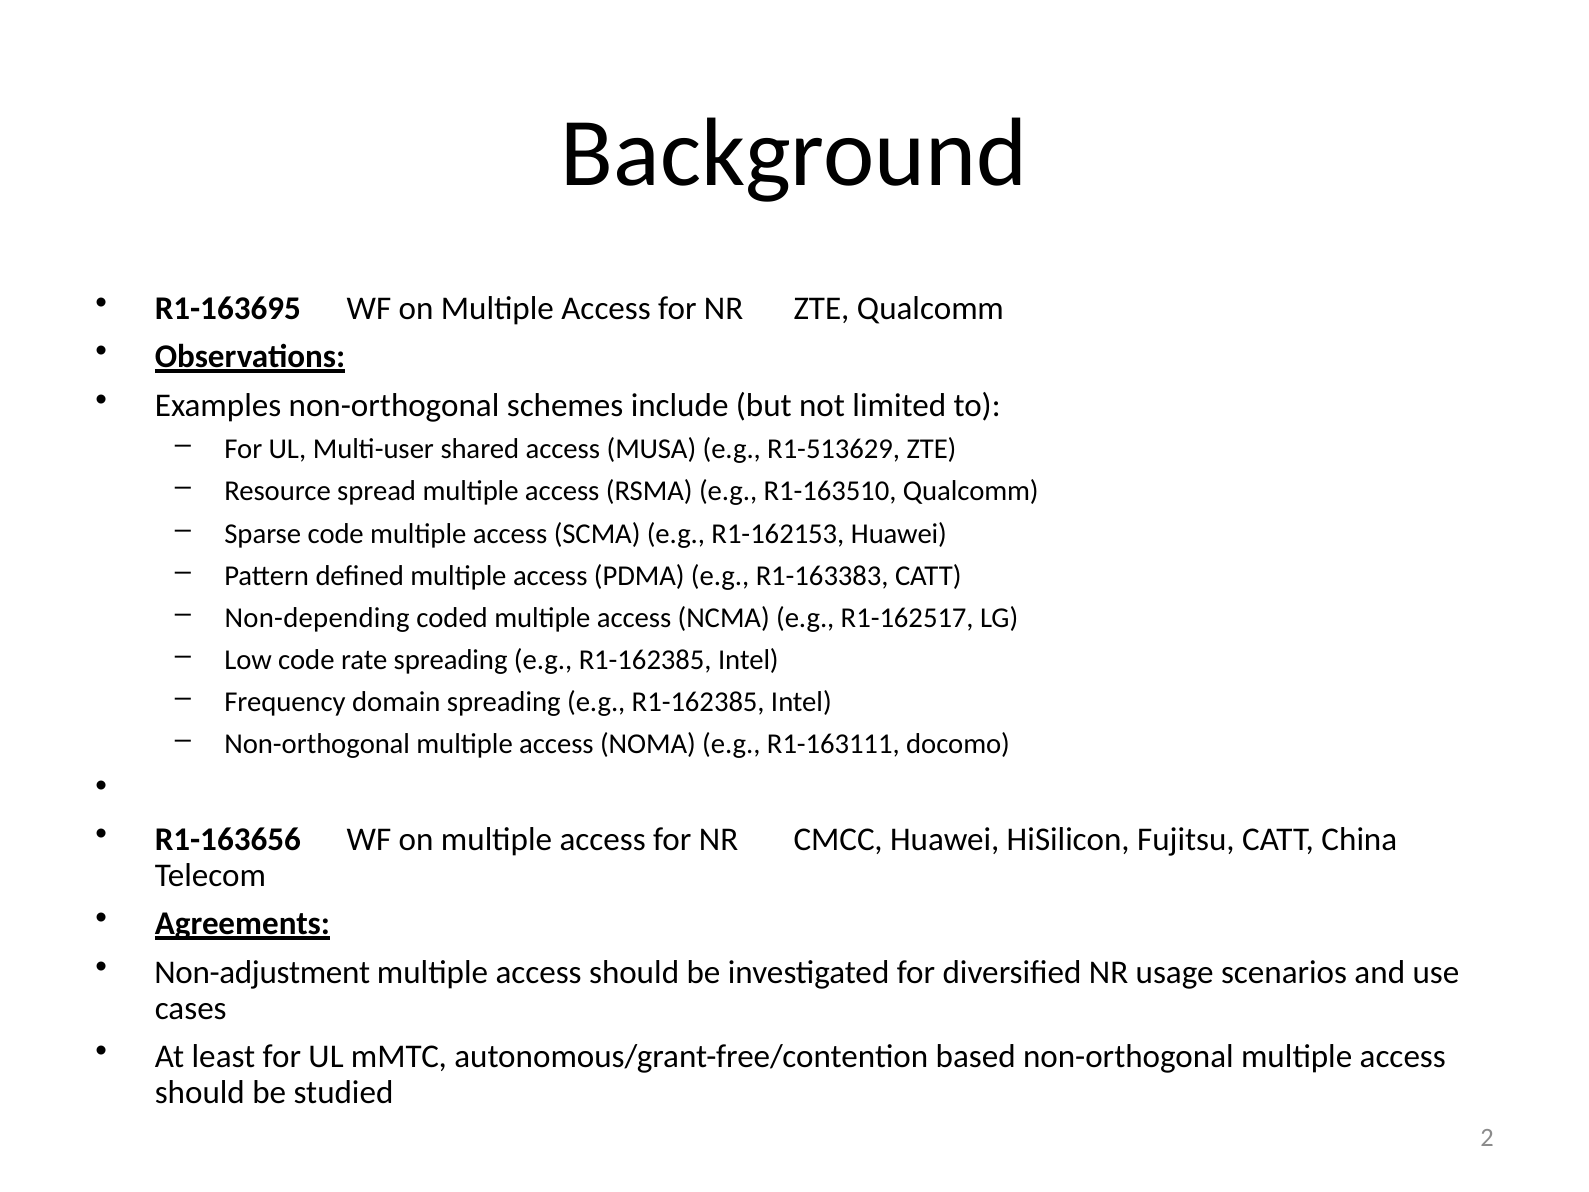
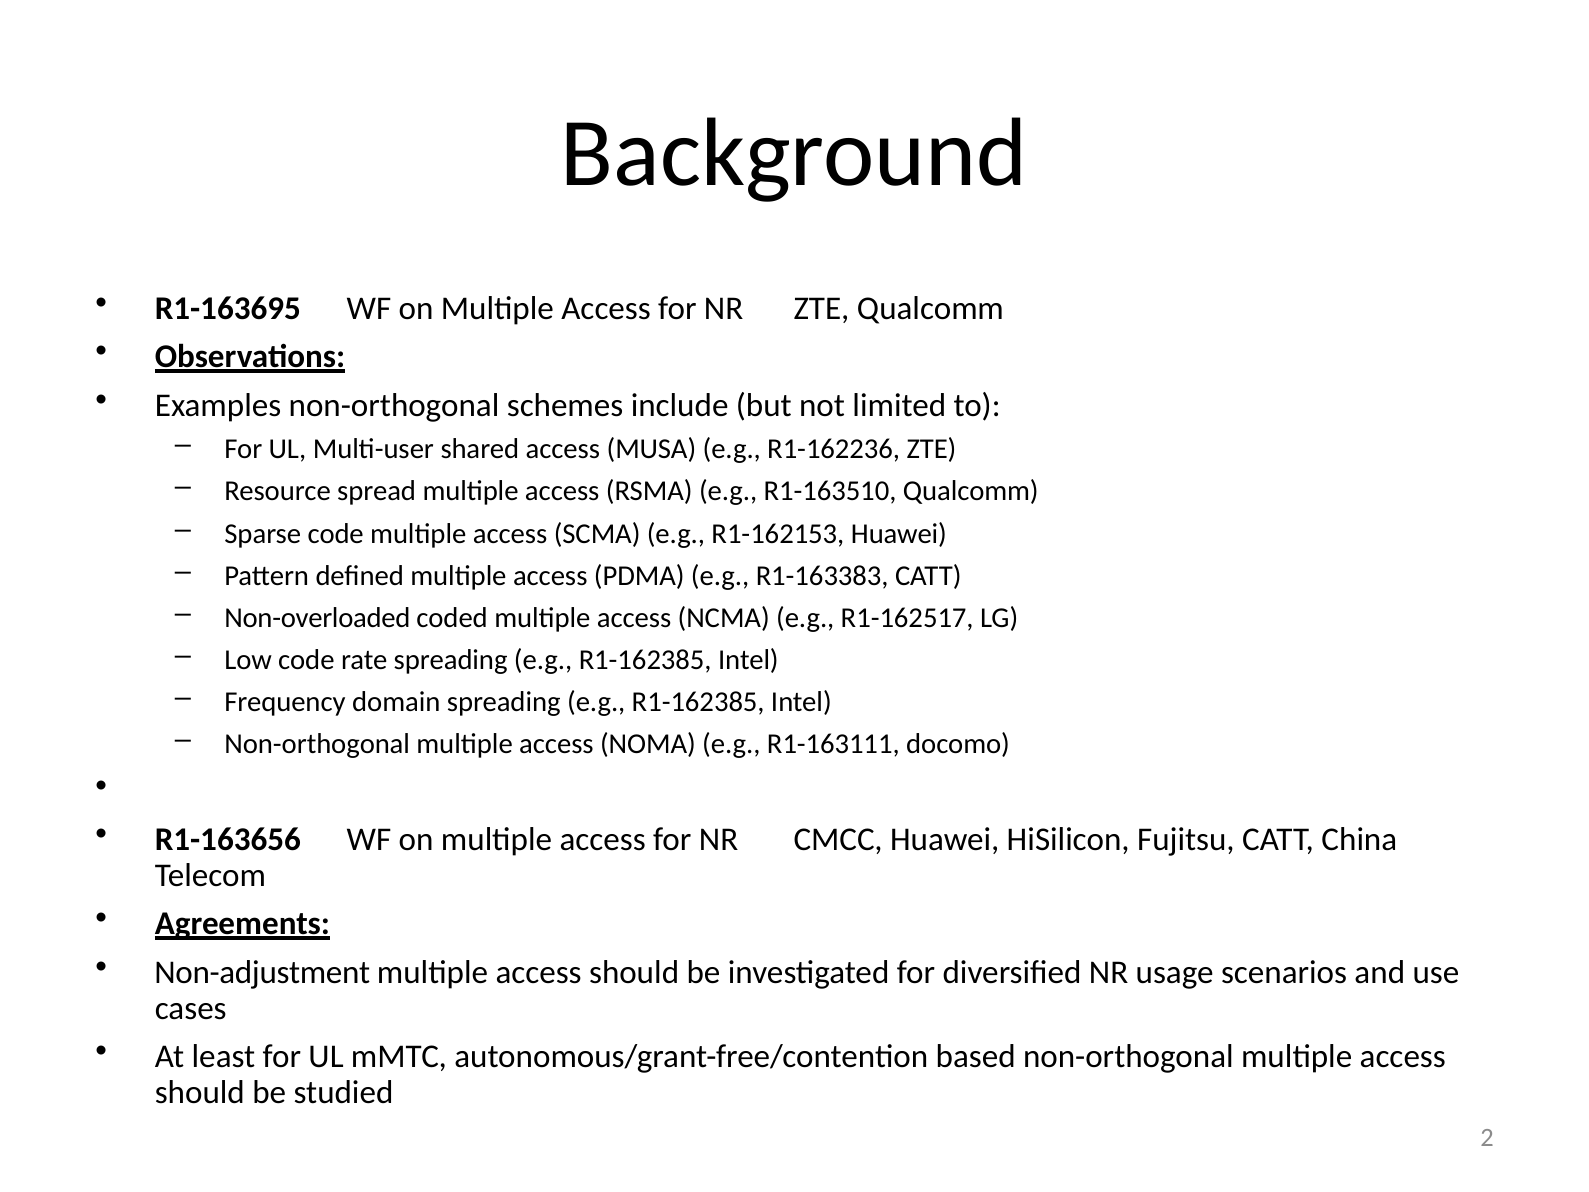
R1-513629: R1-513629 -> R1-162236 (834, 449)
Non-depending: Non-depending -> Non-overloaded (317, 618)
